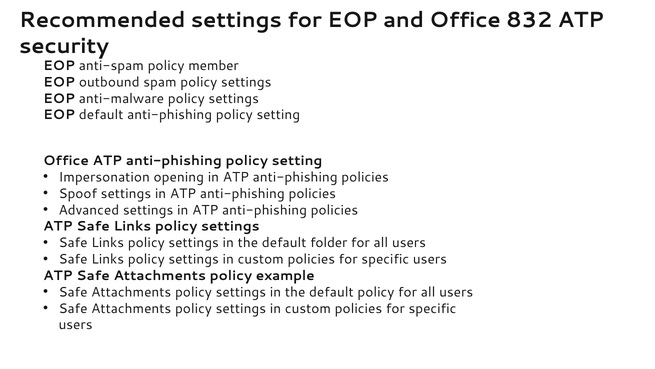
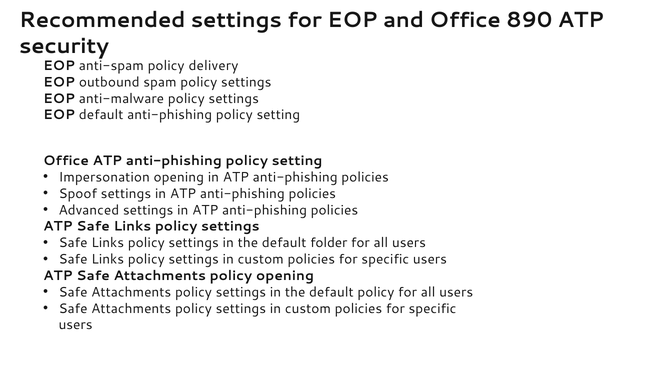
832: 832 -> 890 (529, 20)
member: member -> delivery (213, 66)
policy example: example -> opening (285, 275)
